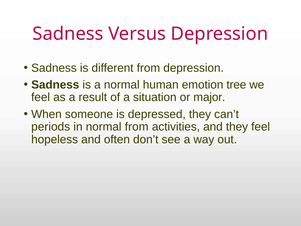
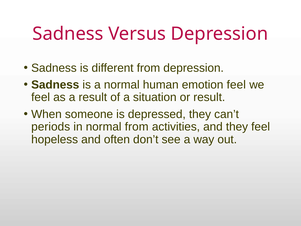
emotion tree: tree -> feel (236, 85)
or major: major -> result (209, 97)
